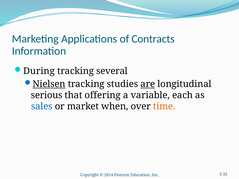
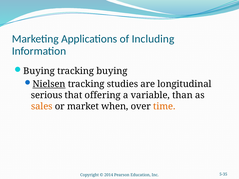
Contracts: Contracts -> Including (153, 39)
During: During -> Buying (39, 71)
tracking several: several -> buying (112, 71)
are underline: present -> none (148, 84)
each: each -> than (182, 95)
sales colour: blue -> orange (42, 106)
